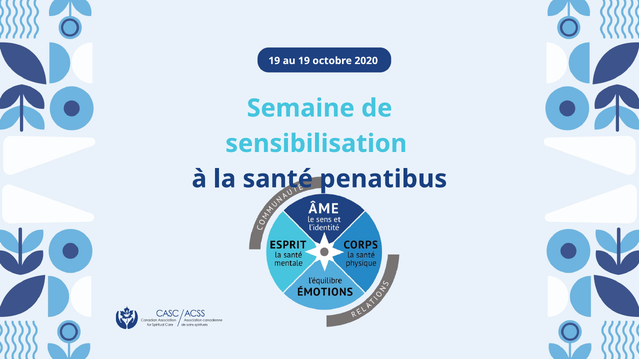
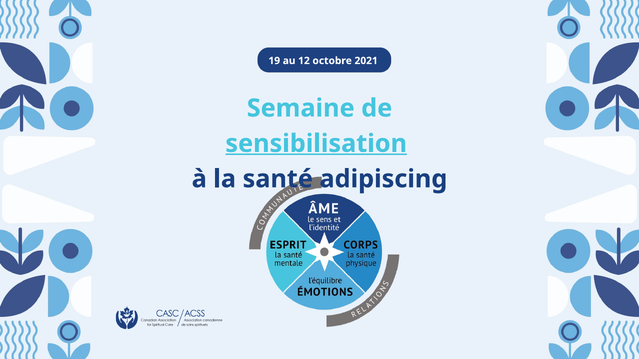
au 19: 19 -> 12 (304, 61)
2020: 2020 -> 2021 (366, 61)
sensibilisation underline: none -> present (316, 144)
penatibus: penatibus -> adipiscing (383, 179)
